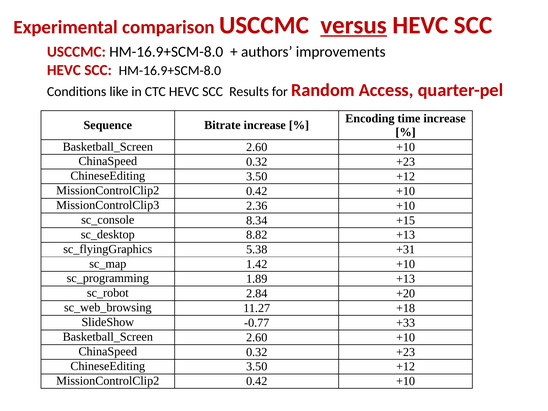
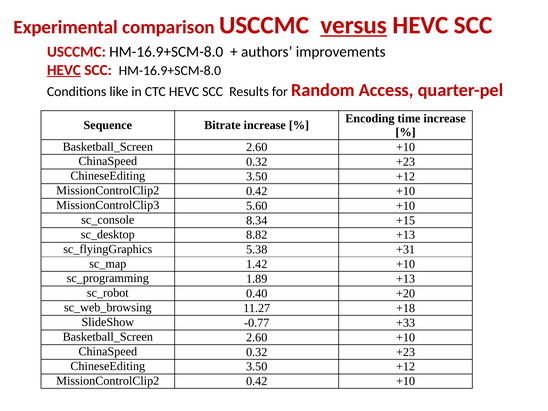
HEVC underline: none -> present (64, 70)
2.36: 2.36 -> 5.60 (257, 206)
2.84: 2.84 -> 0.40 (257, 293)
